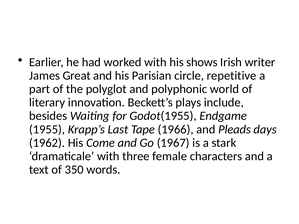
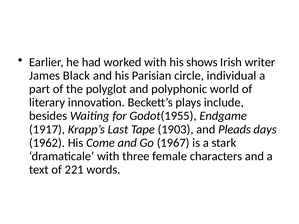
Great: Great -> Black (76, 76)
repetitive: repetitive -> individual (232, 76)
1955: 1955 -> 1917 (47, 129)
1966: 1966 -> 1903 (176, 129)
350: 350 -> 221 (74, 170)
